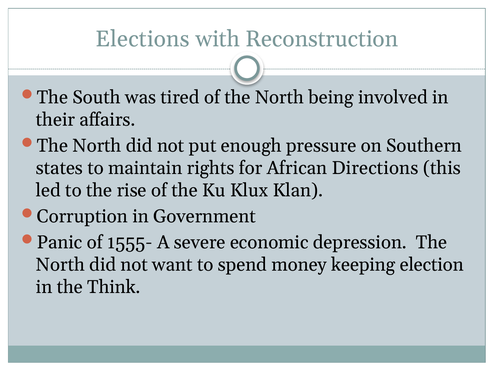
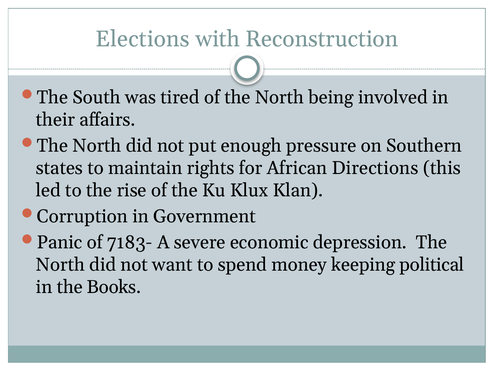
1555-: 1555- -> 7183- (130, 242)
election: election -> political (432, 264)
Think: Think -> Books (114, 286)
